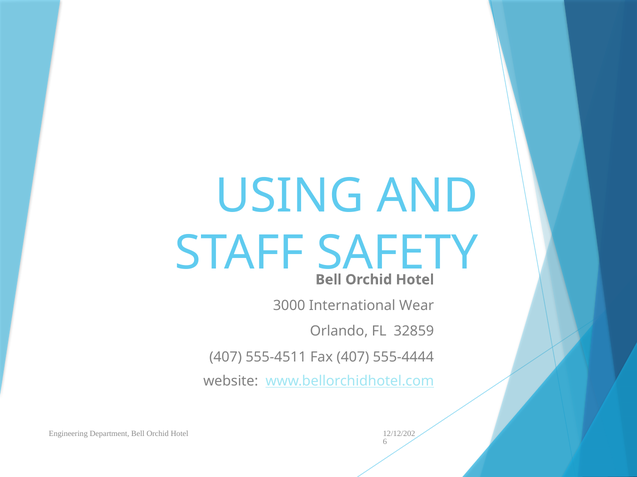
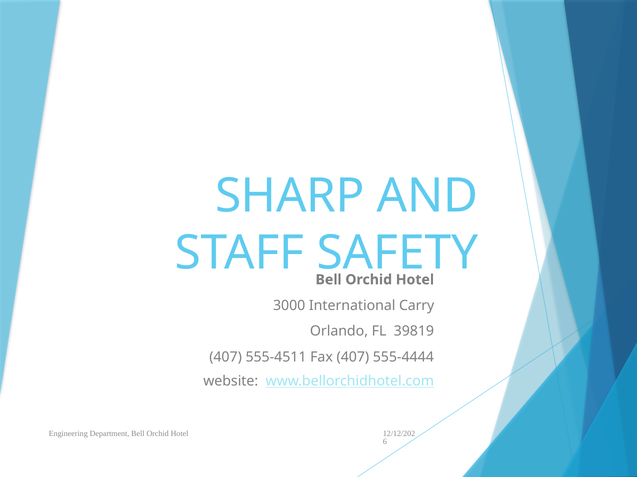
USING: USING -> SHARP (290, 196)
Wear: Wear -> Carry (417, 306)
32859: 32859 -> 39819 (414, 332)
